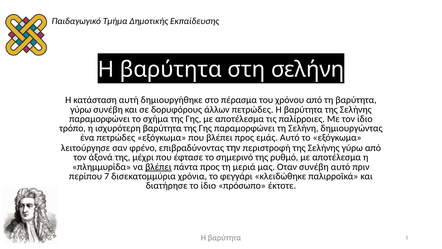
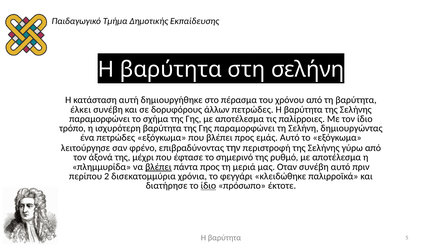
γύρω: γύρω -> έλκει (81, 109)
7: 7 -> 2 (107, 176)
ίδιο underline: none -> present (208, 185)
